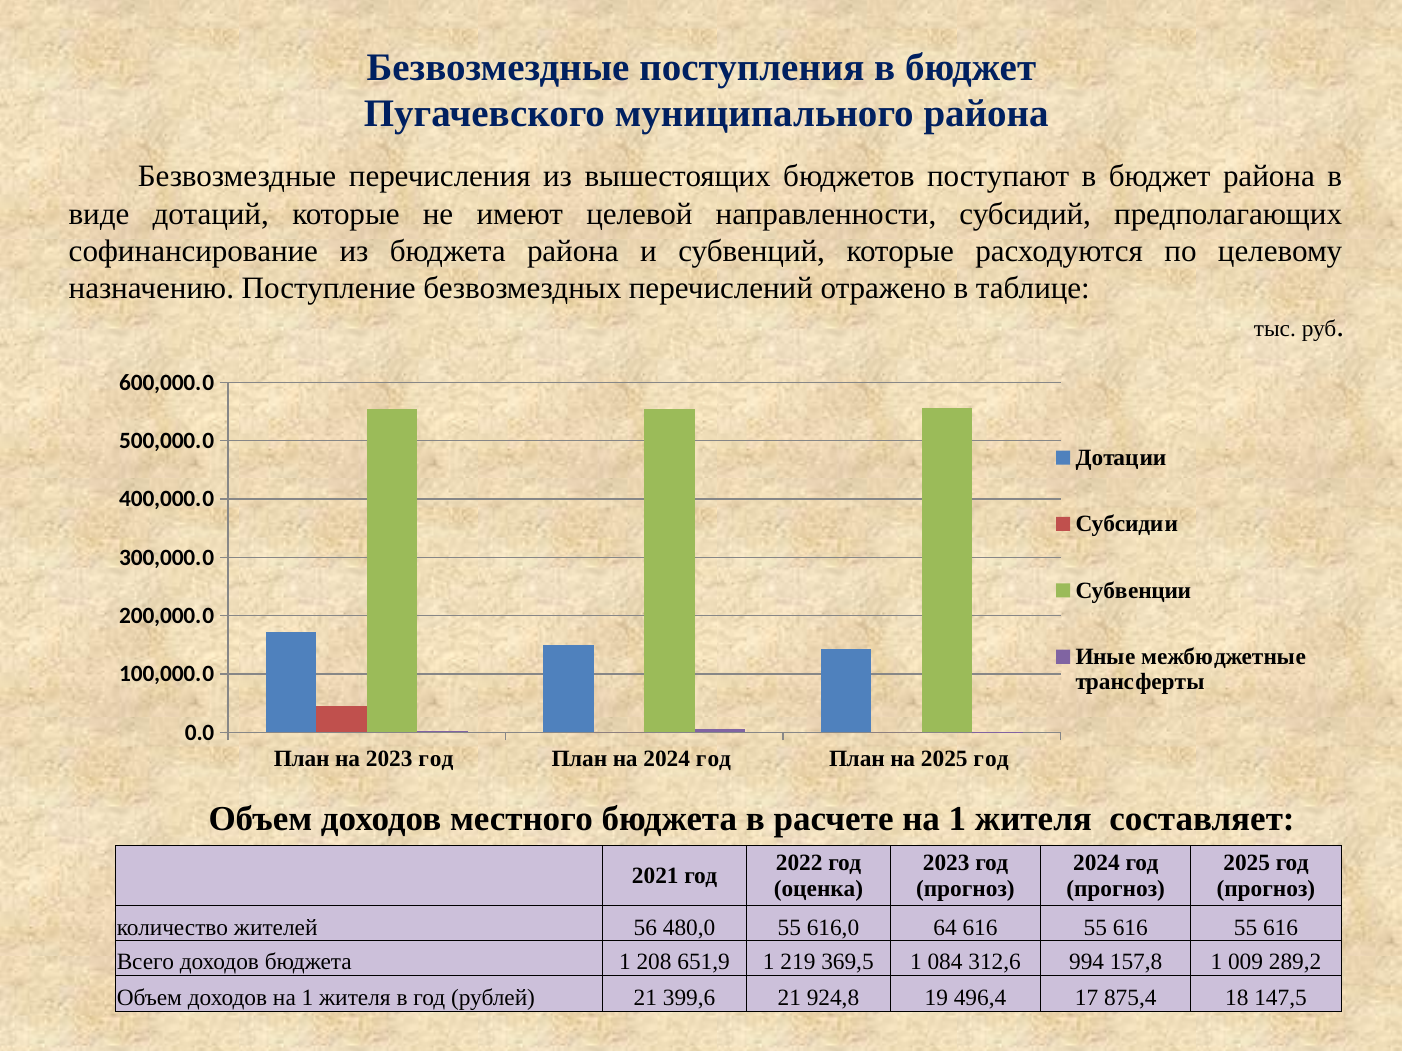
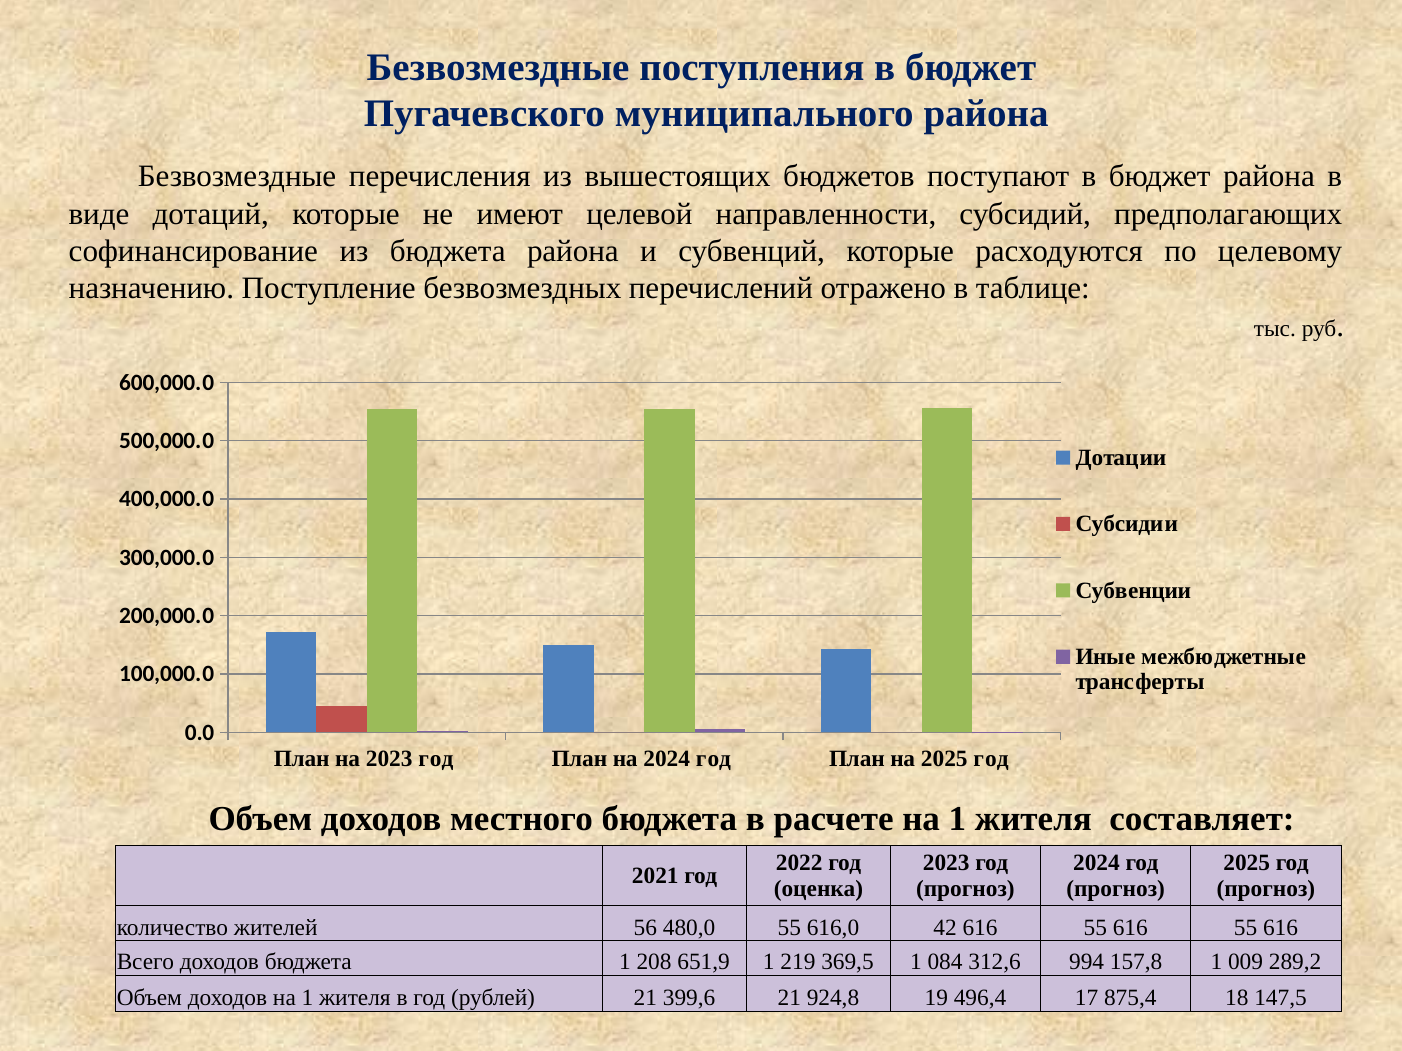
64: 64 -> 42 (945, 928)
